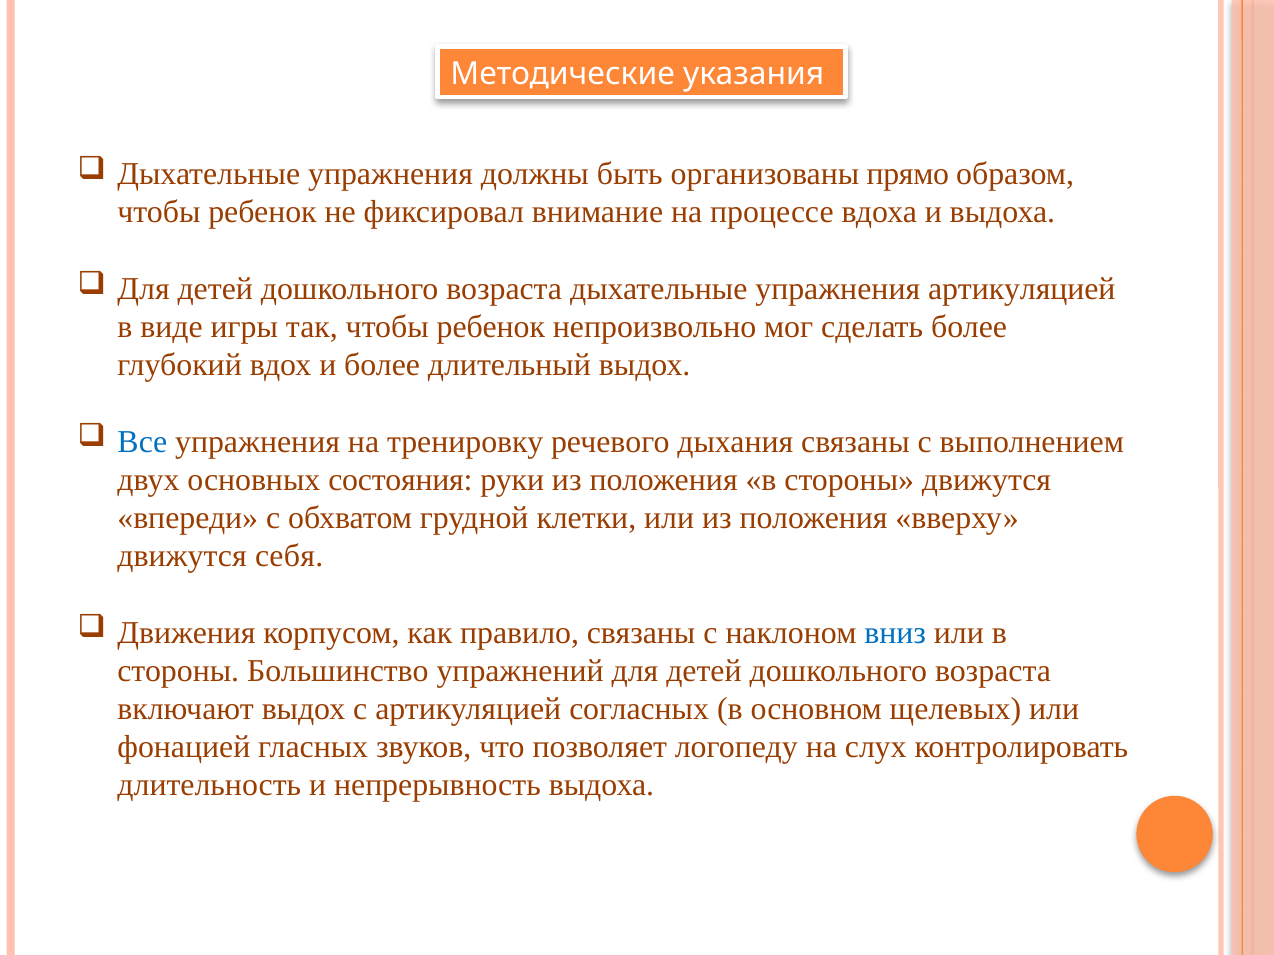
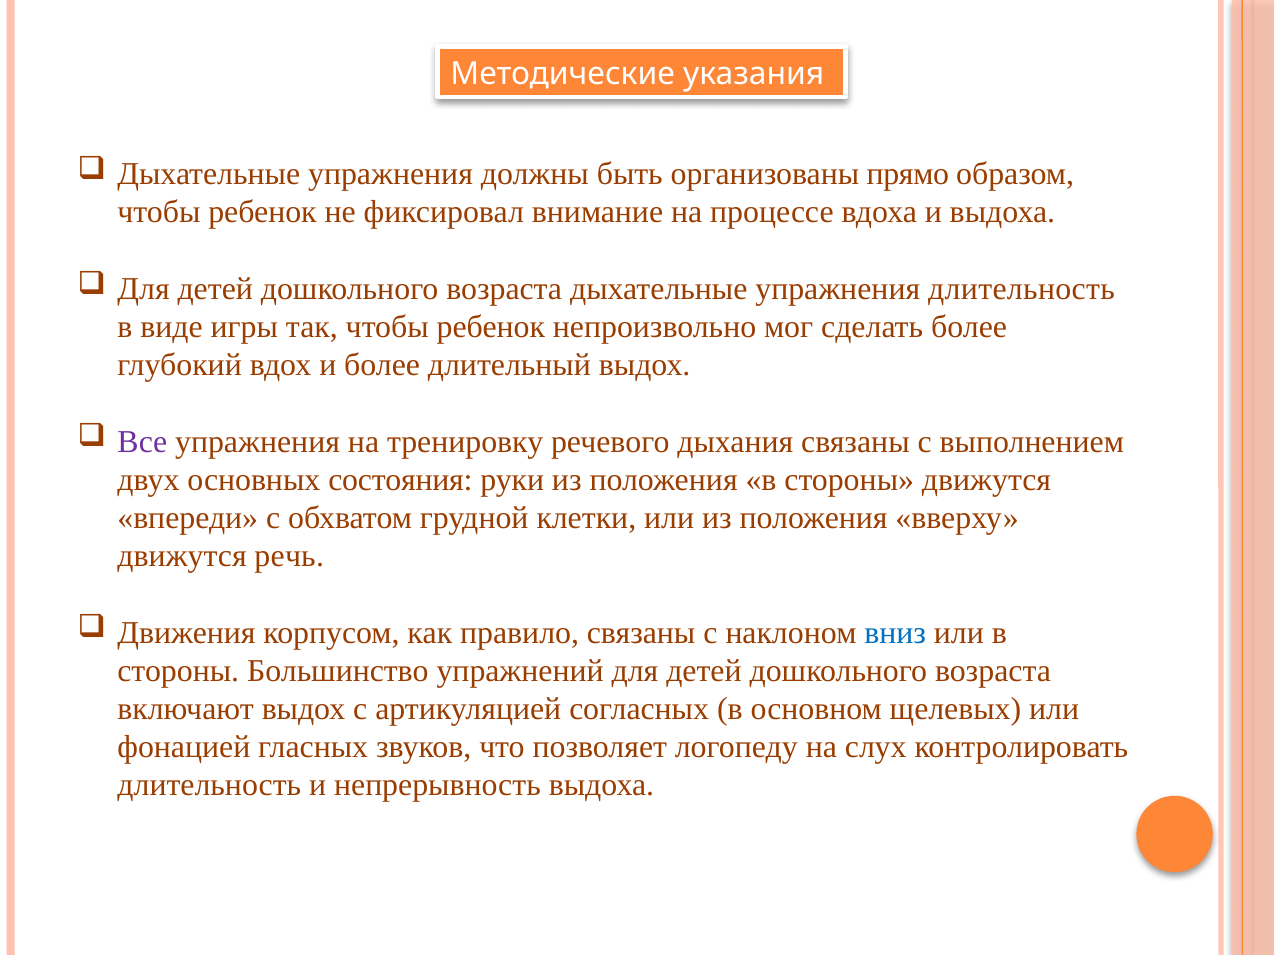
упражнения артикуляцией: артикуляцией -> длительность (1022, 289)
Все colour: blue -> purple (142, 442)
себя: себя -> речь (289, 556)
